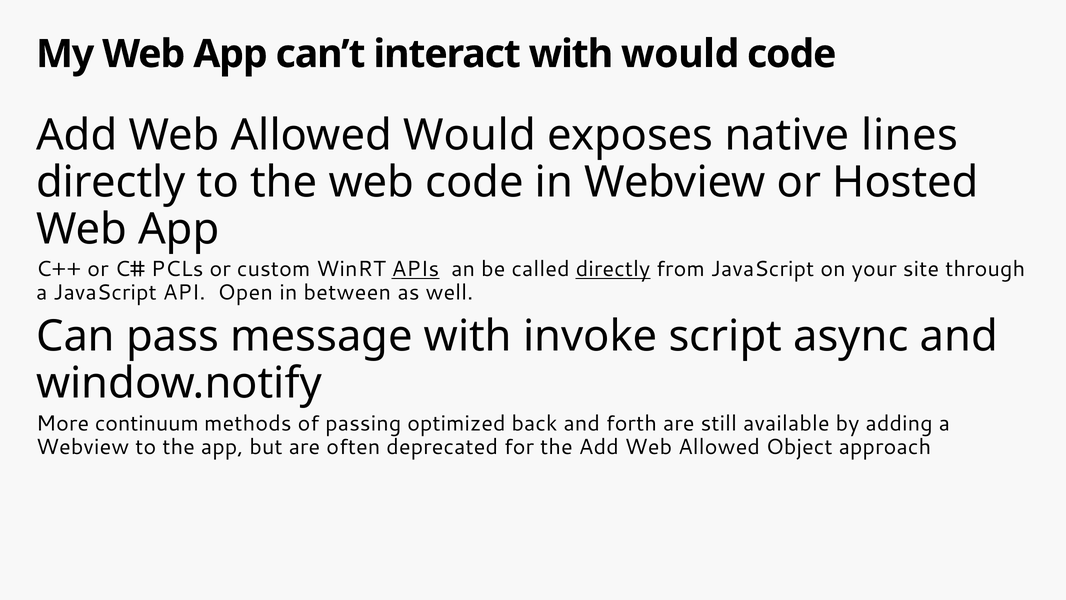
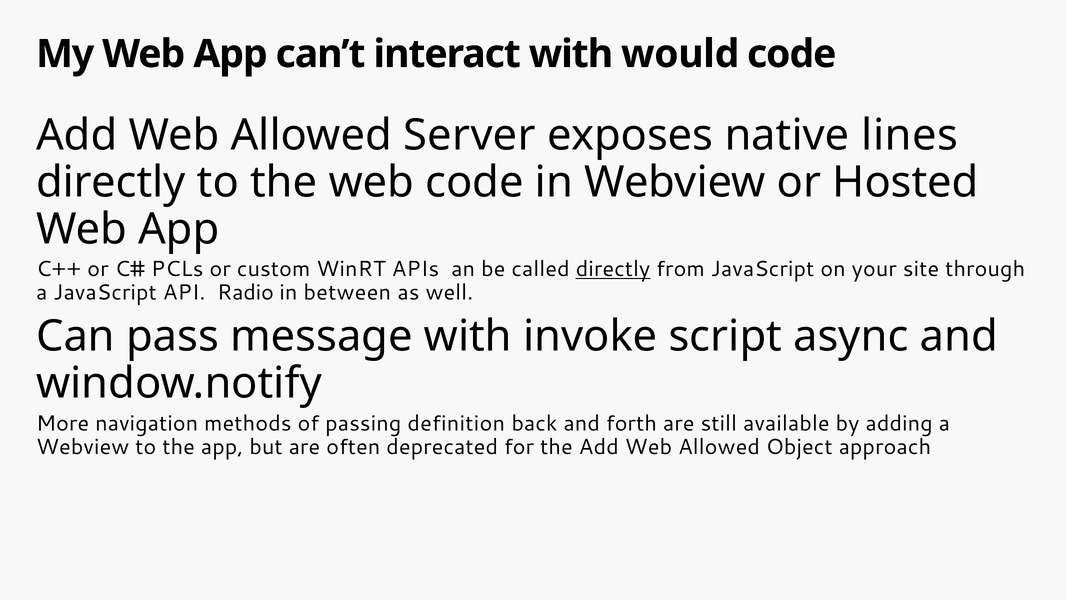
Allowed Would: Would -> Server (469, 135)
APIs underline: present -> none (416, 269)
Open: Open -> Radio (246, 292)
continuum: continuum -> navigation (147, 423)
optimized: optimized -> definition (456, 423)
